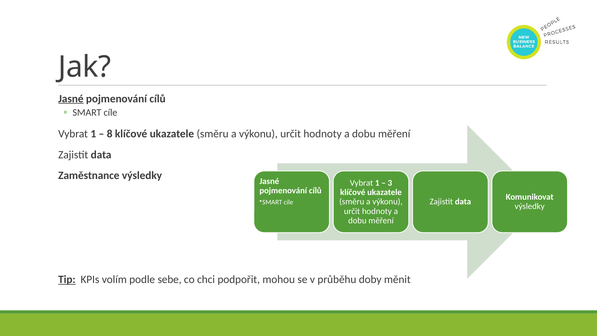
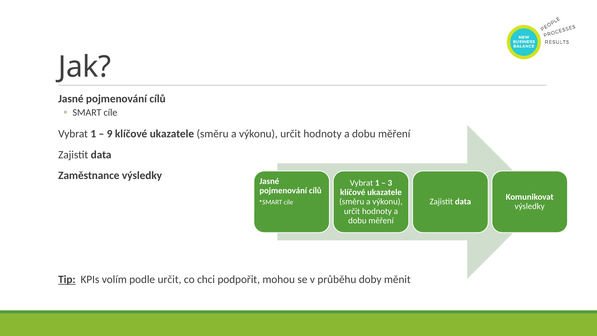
Jasné underline: present -> none (71, 99)
8: 8 -> 9 (110, 134)
podle sebe: sebe -> určit (170, 279)
